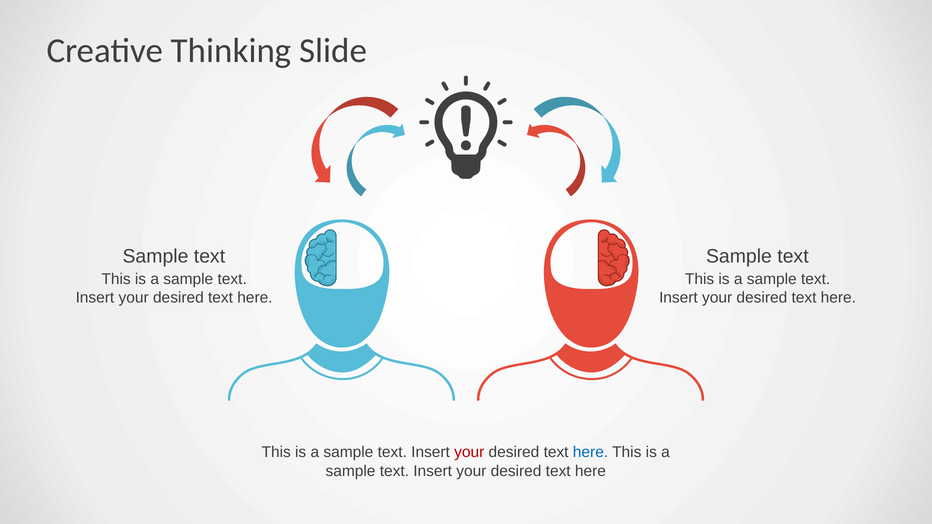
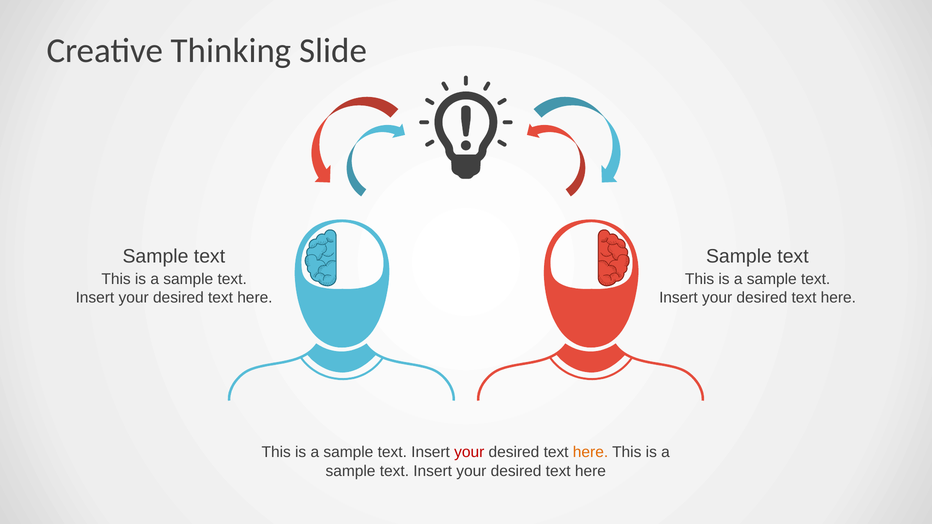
here colour: blue -> orange (591, 453)
